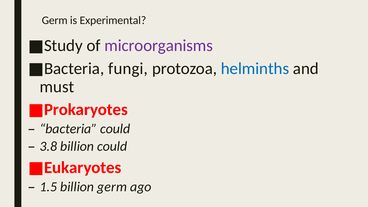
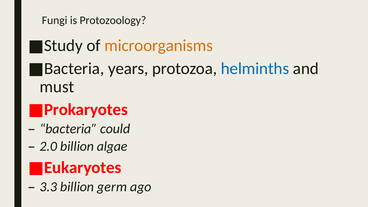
Germ: Germ -> Fungi (55, 20)
Experimental: Experimental -> Protozoology (113, 20)
microorganisms colour: purple -> orange (159, 46)
fungi: fungi -> years (128, 68)
3.8: 3.8 -> 2.0 (48, 146)
billion could: could -> algae (112, 146)
1.5: 1.5 -> 3.3 (48, 187)
